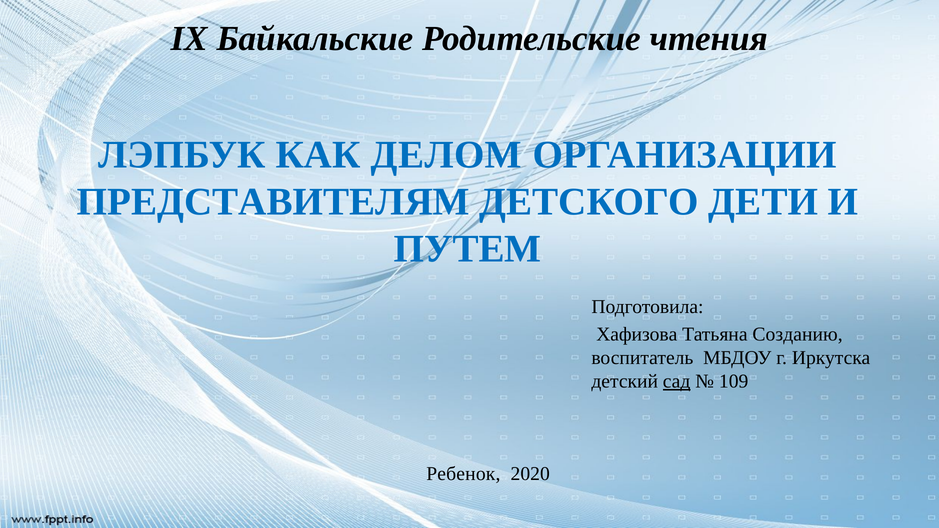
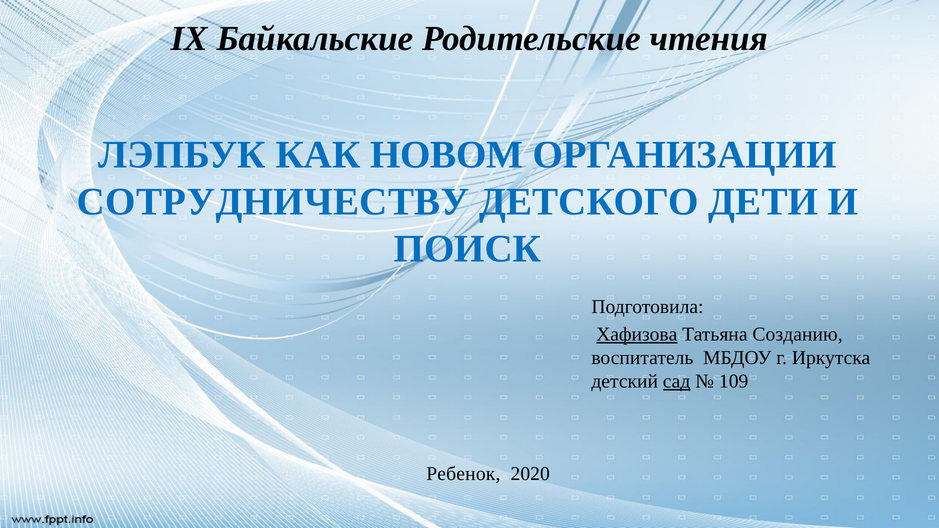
ДЕЛОМ: ДЕЛОМ -> НОВОМ (447, 155)
ПРЕДСТАВИТЕЛЯМ: ПРЕДСТАВИТЕЛЯМ -> СОТРУДНИЧЕСТВУ (273, 202)
ПУТЕМ: ПУТЕМ -> ПОИСК (468, 249)
Хафизова underline: none -> present (637, 335)
